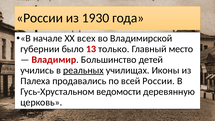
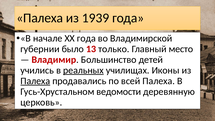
России: России -> Палеха (40, 18)
1930: 1930 -> 1939 (96, 18)
XX всех: всех -> года (86, 38)
Палеха underline: none -> present (35, 81)
всей России: России -> Палеха (159, 81)
